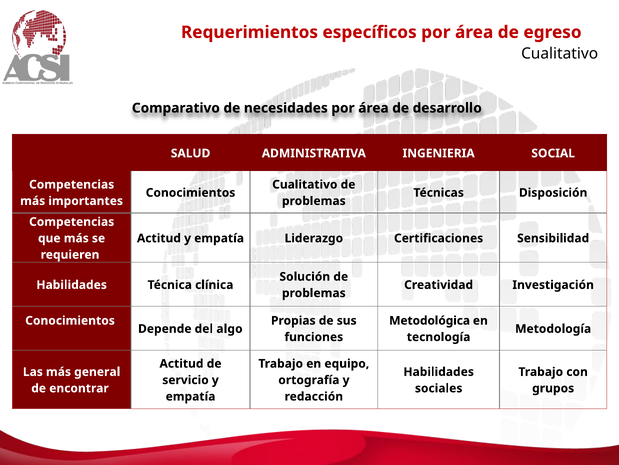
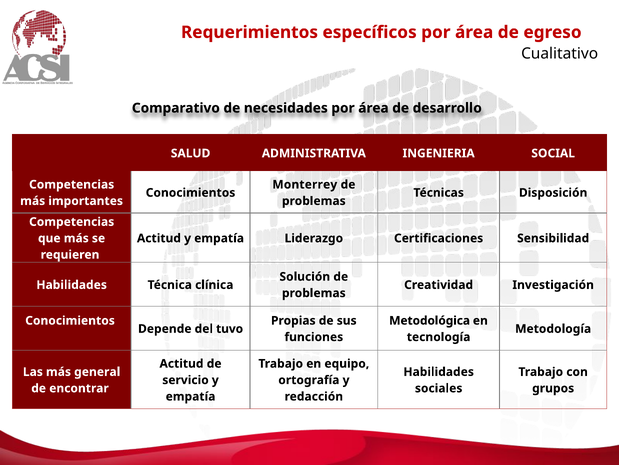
Cualitativo: Cualitativo -> Monterrey (305, 184)
algo: algo -> tuvo (230, 328)
